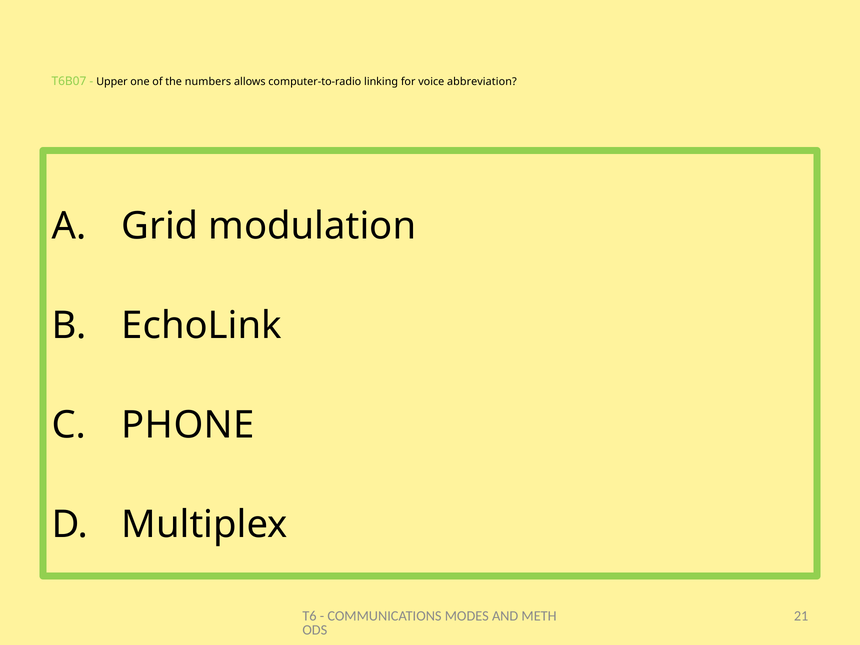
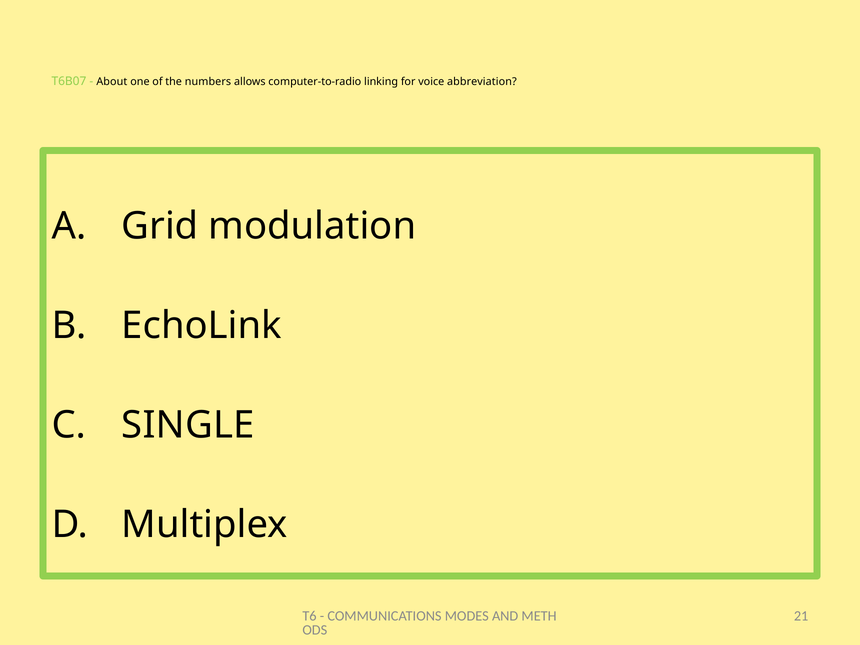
Upper: Upper -> About (112, 81)
PHONE: PHONE -> SINGLE (188, 425)
